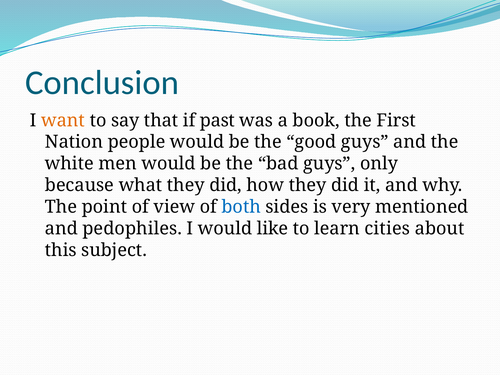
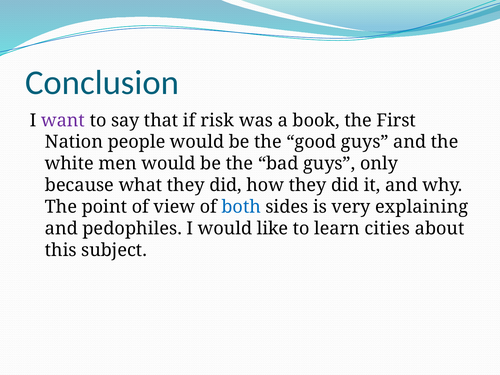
want colour: orange -> purple (63, 120)
past: past -> risk (217, 120)
mentioned: mentioned -> explaining (422, 207)
